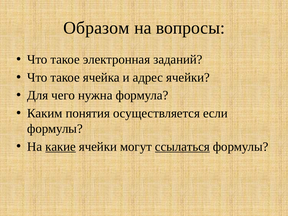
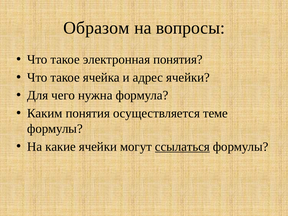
электронная заданий: заданий -> понятия (178, 60)
если: если -> теме (215, 113)
какие underline: present -> none (61, 147)
